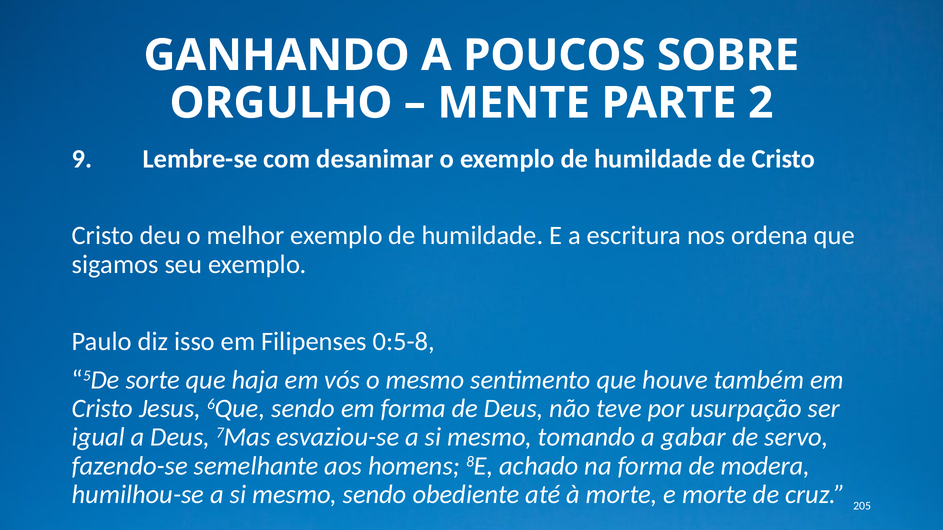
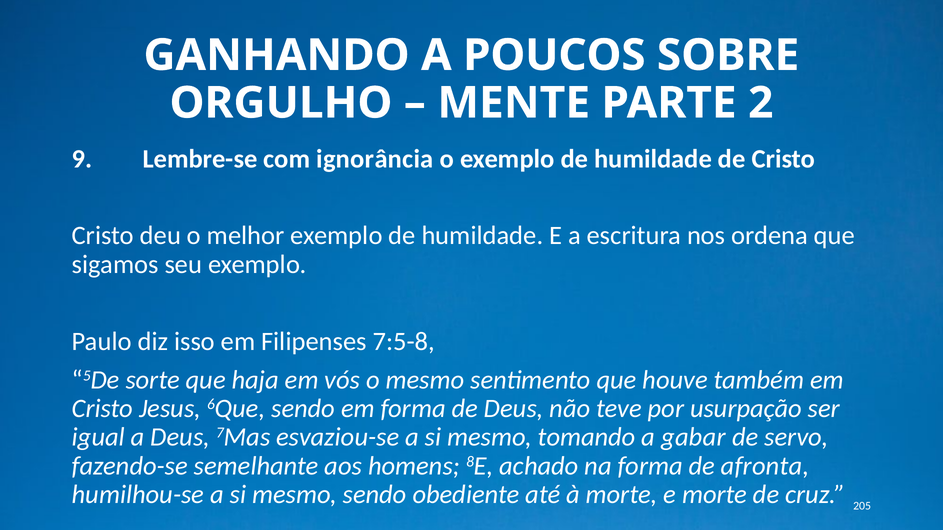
desanimar: desanimar -> ignorância (375, 159)
0:5-8: 0:5-8 -> 7:5-8 (404, 342)
modera: modera -> afronta (765, 466)
